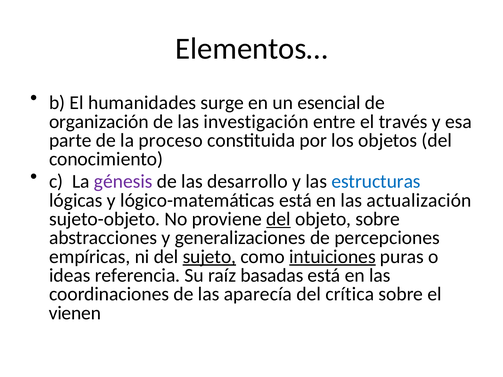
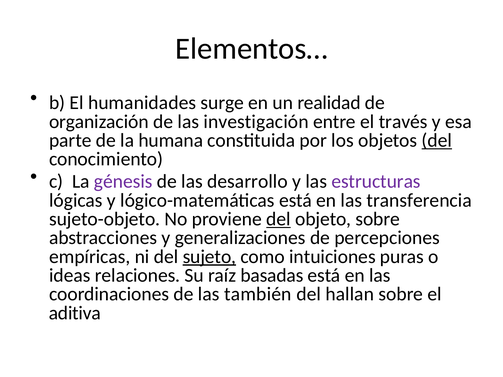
esencial: esencial -> realidad (329, 103)
proceso: proceso -> humana (171, 140)
del underline: none -> present (437, 140)
estructuras colour: blue -> purple (376, 182)
actualización: actualización -> transferencia (419, 200)
intuiciones underline: present -> none (332, 257)
referencia: referencia -> relaciones (138, 276)
aparecía: aparecía -> también (258, 294)
crítica: crítica -> hallan (350, 294)
vienen: vienen -> aditiva (75, 313)
